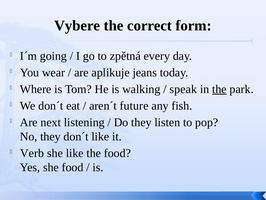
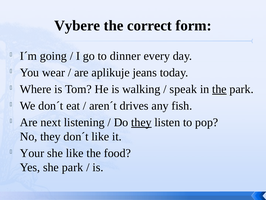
zpětná: zpětná -> dinner (125, 56)
future: future -> drives (134, 105)
they underline: none -> present (141, 122)
Verb: Verb -> Your (32, 153)
she food: food -> park (73, 167)
